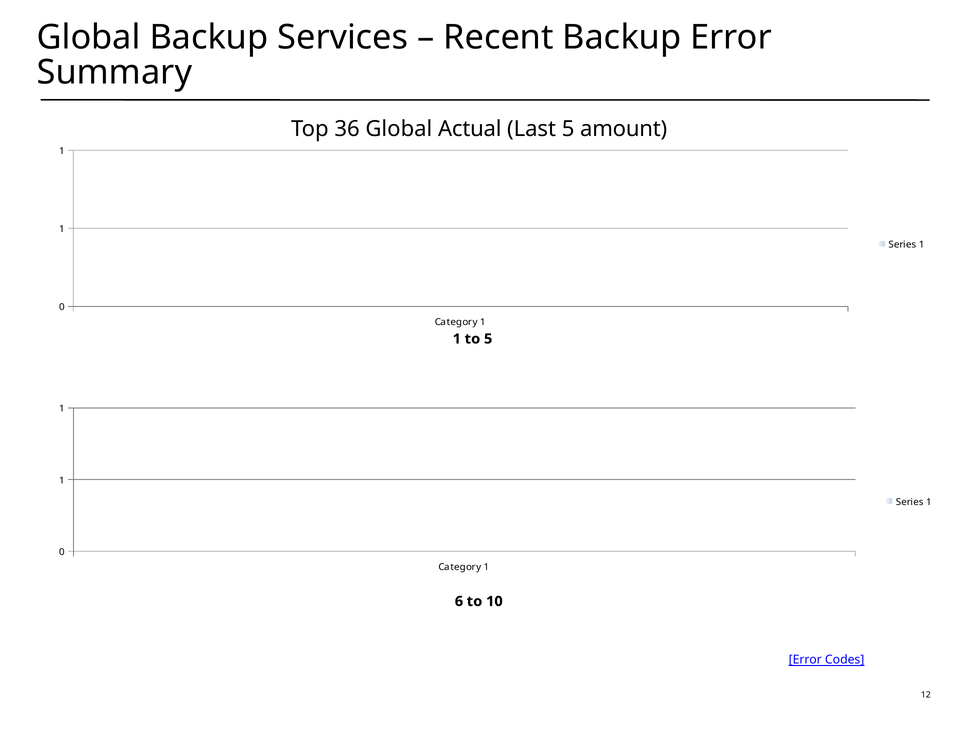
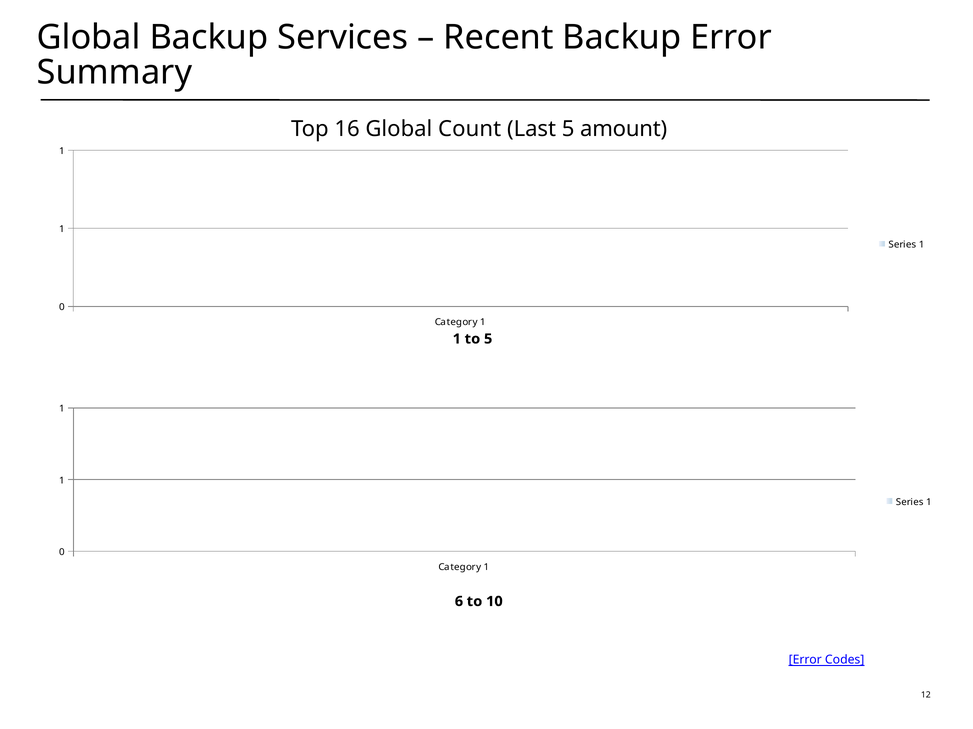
36: 36 -> 16 (347, 129)
Actual: Actual -> Count (470, 129)
